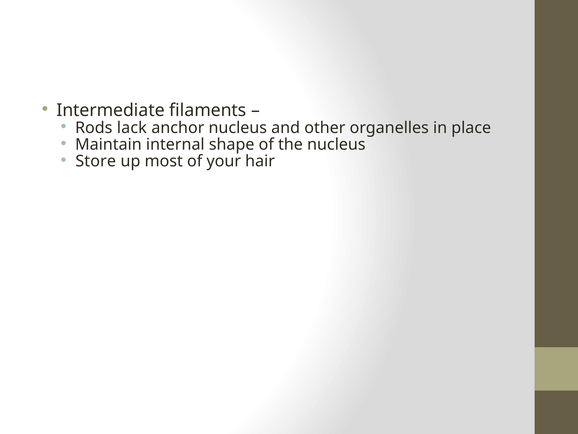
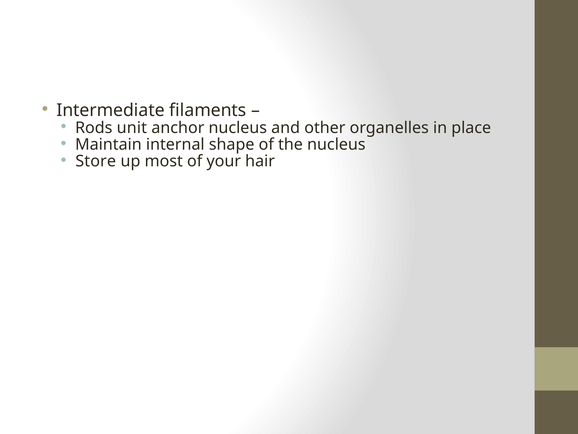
lack: lack -> unit (132, 128)
